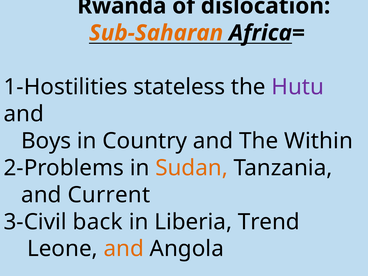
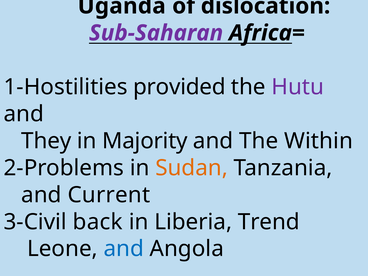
Rwanda: Rwanda -> Uganda (122, 6)
Sub-Saharan colour: orange -> purple (156, 33)
stateless: stateless -> provided (179, 87)
Boys: Boys -> They (46, 141)
Country: Country -> Majority (145, 141)
and colour: orange -> blue (124, 249)
